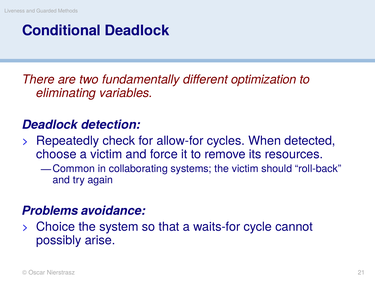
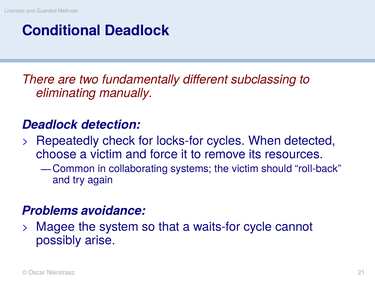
optimization: optimization -> subclassing (264, 80)
variables: variables -> manually (126, 93)
allow-for: allow-for -> locks-for (180, 141)
Choice: Choice -> Magee (56, 227)
